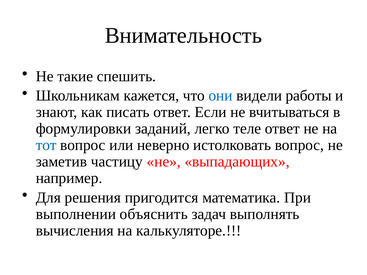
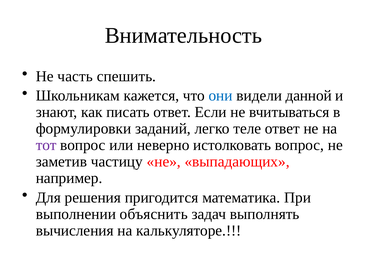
такие: такие -> часть (75, 76)
работы: работы -> данной (309, 96)
тот colour: blue -> purple (46, 145)
